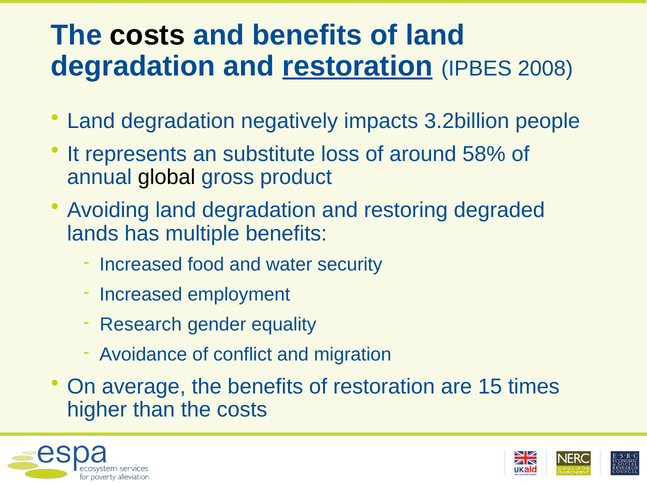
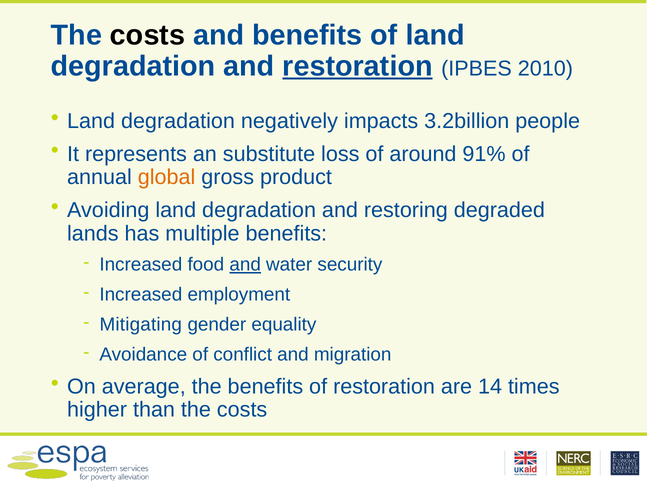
2008: 2008 -> 2010 (545, 69)
58%: 58% -> 91% (484, 154)
global colour: black -> orange (167, 177)
and underline: none -> present (245, 265)
Research: Research -> Mitigating (141, 325)
15: 15 -> 14 (490, 387)
